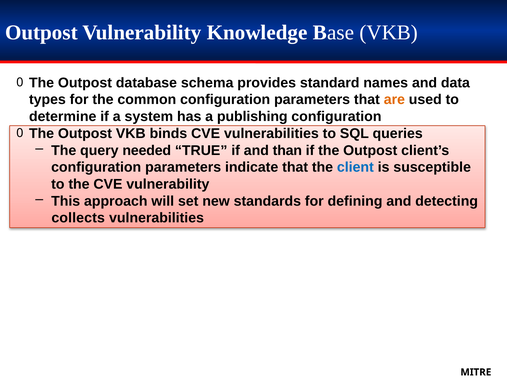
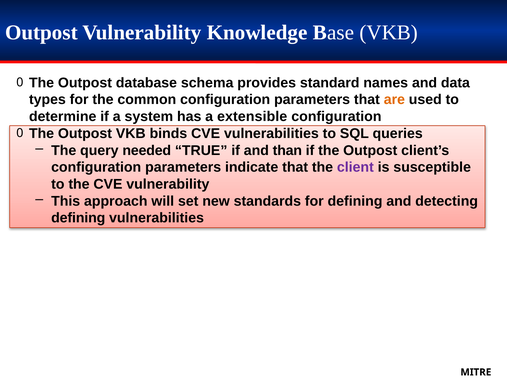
publishing: publishing -> extensible (252, 117)
client colour: blue -> purple (355, 167)
collects: collects -> defining (78, 218)
